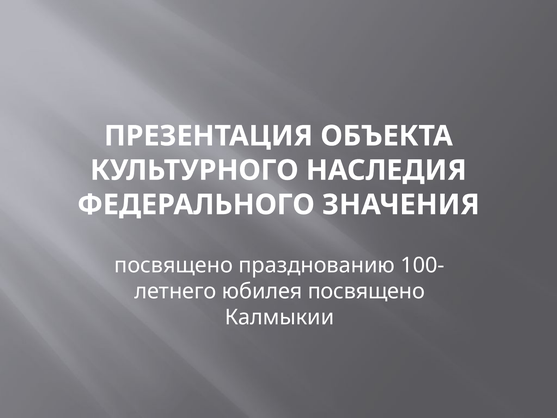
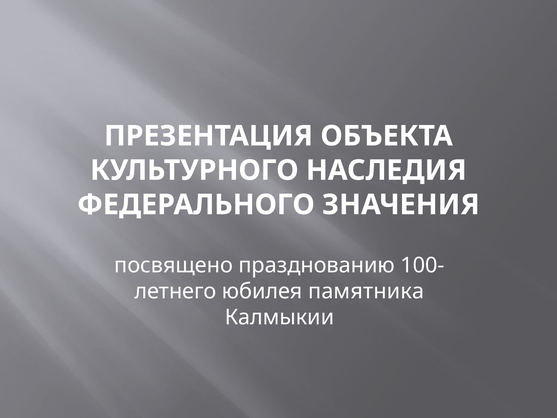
юбилея посвящено: посвящено -> памятника (366, 291)
